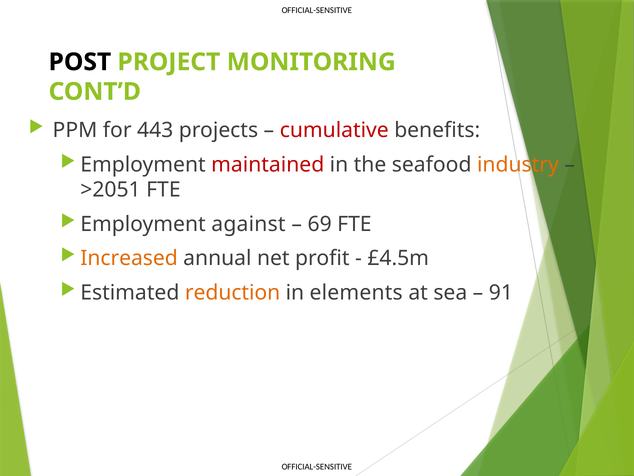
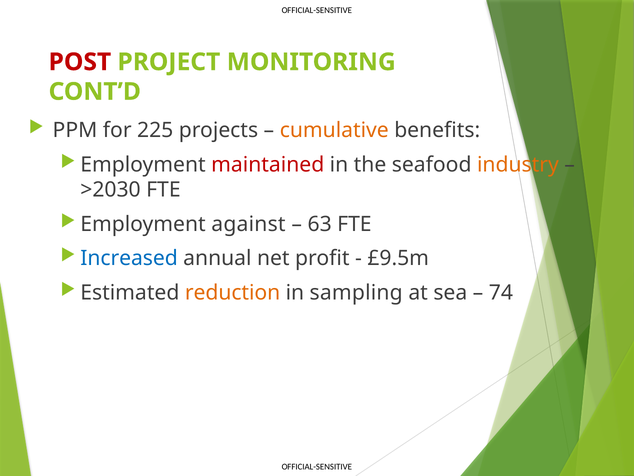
POST colour: black -> red (80, 62)
443: 443 -> 225 (155, 130)
cumulative colour: red -> orange (334, 130)
>2051: >2051 -> >2030 (111, 190)
69: 69 -> 63 (320, 224)
Increased colour: orange -> blue (129, 258)
£4.5m: £4.5m -> £9.5m (398, 258)
elements: elements -> sampling (356, 292)
91: 91 -> 74 (501, 292)
